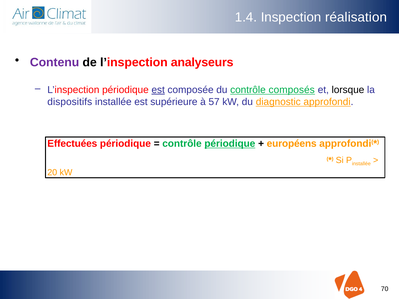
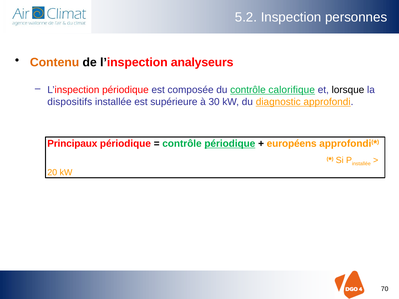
1.4: 1.4 -> 5.2 (246, 17)
réalisation: réalisation -> personnes (356, 17)
Contenu colour: purple -> orange (55, 62)
est underline: present -> none (158, 90)
composés: composés -> calorifique (292, 90)
57: 57 -> 30 (214, 102)
Effectuées: Effectuées -> Principaux (72, 144)
